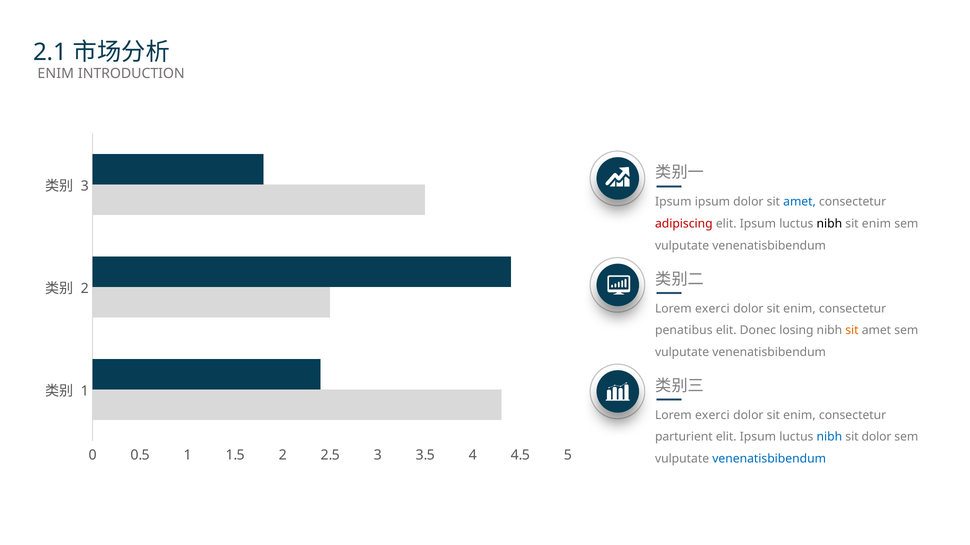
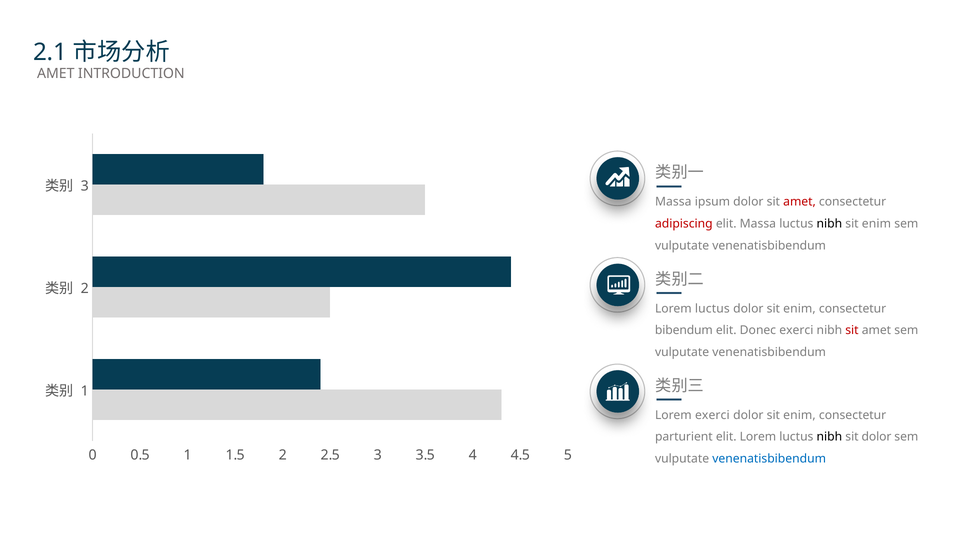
ENIM: ENIM -> AMET (56, 74)
Ipsum: Ipsum -> Massa (673, 202)
amet colour: blue -> red (800, 202)
Ipsum: Ipsum -> Massa (758, 224)
exerci: exerci -> luctus (712, 309)
penatibus: penatibus -> bibendum (684, 331)
Donec losing: losing -> exerci (796, 331)
sit colour: orange -> red (852, 331)
Ipsum: Ipsum -> Lorem (758, 437)
nibh colour: blue -> black (829, 437)
